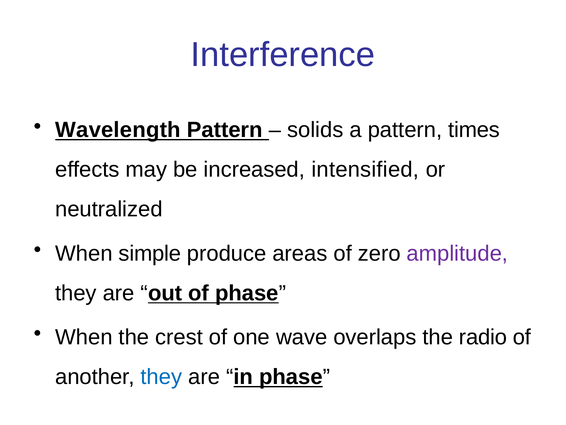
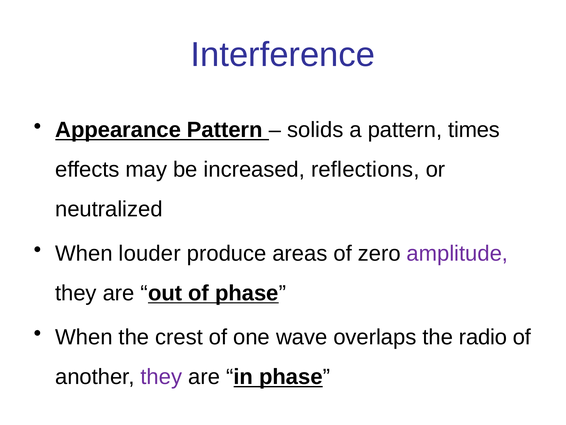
Wavelength: Wavelength -> Appearance (118, 130)
intensified: intensified -> reflections (365, 169)
simple: simple -> louder (150, 253)
they colour: blue -> purple (161, 377)
